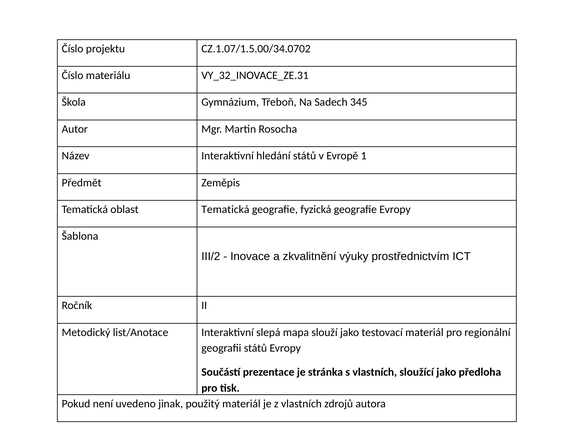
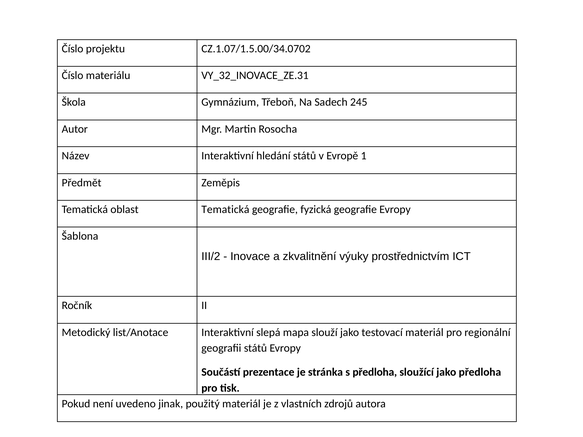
345: 345 -> 245 (359, 102)
s vlastních: vlastních -> předloha (375, 372)
